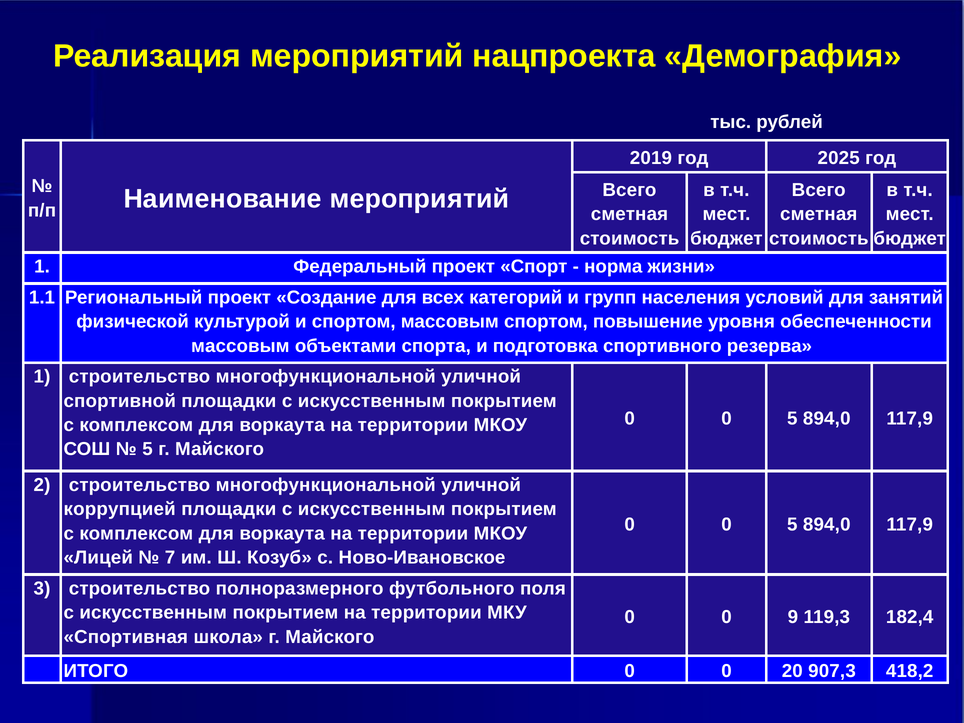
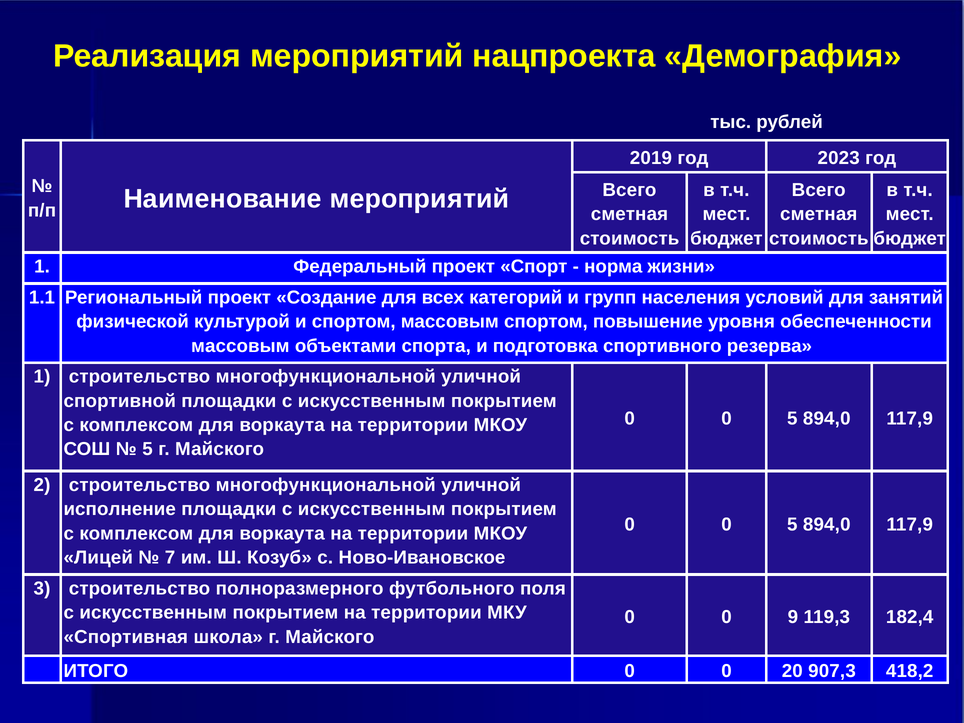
2025: 2025 -> 2023 (839, 158)
коррупцией: коррупцией -> исполнение (120, 509)
